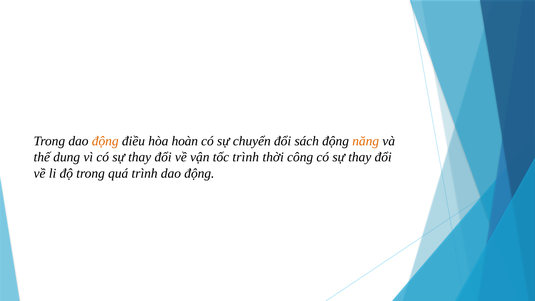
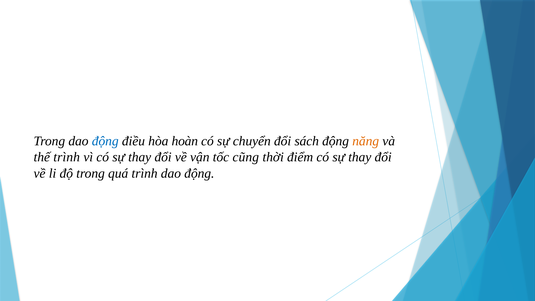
động colour: orange -> blue (105, 141)
thế dung: dung -> trình (67, 157)
tốc trình: trình -> cũng (246, 157)
công: công -> điểm (300, 157)
